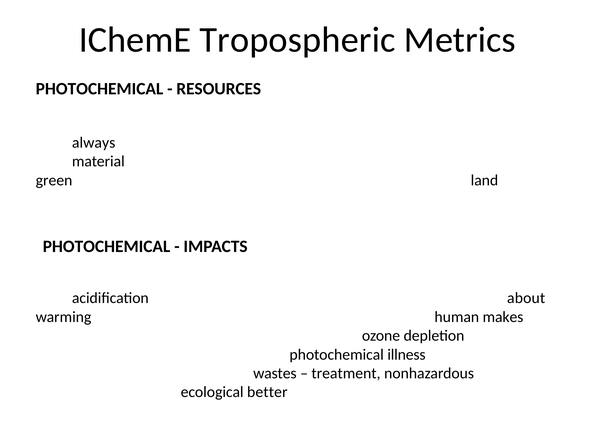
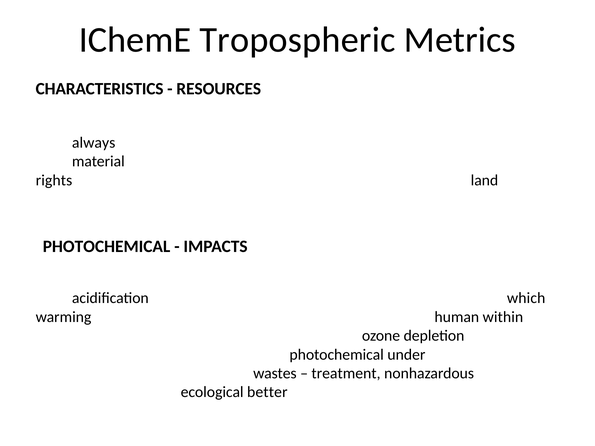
PHOTOCHEMICAL: PHOTOCHEMICAL -> CHARACTERISTICS (100, 89)
green: green -> rights (54, 180)
about: about -> which (526, 298)
makes: makes -> within (503, 317)
illness: illness -> under (406, 355)
